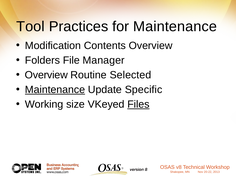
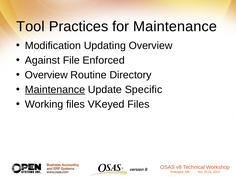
Contents: Contents -> Updating (105, 46)
Folders: Folders -> Against (42, 60)
Manager: Manager -> Enforced (104, 60)
Selected: Selected -> Directory (131, 75)
Working size: size -> files (75, 104)
Files underline: present -> none (138, 104)
